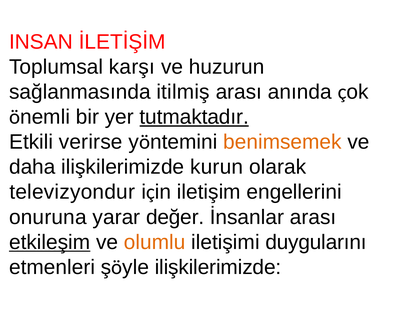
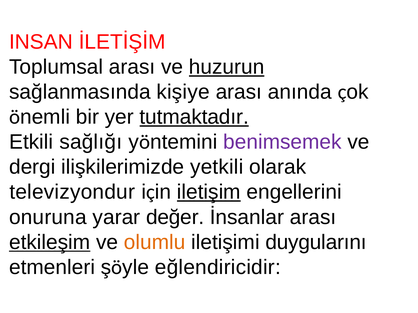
Toplumsal karşı: karşı -> arası (132, 67)
huzurun underline: none -> present (227, 67)
itilmiş: itilmiş -> kişiye (183, 92)
verirse: verirse -> sağlığı (91, 142)
benimsemek colour: orange -> purple (282, 142)
daha: daha -> dergi (32, 167)
kurun: kurun -> yetkili (217, 167)
iletişim underline: none -> present (209, 192)
ilişkilerimizde: ilişkilerimizde -> eğlendiricidir (218, 268)
